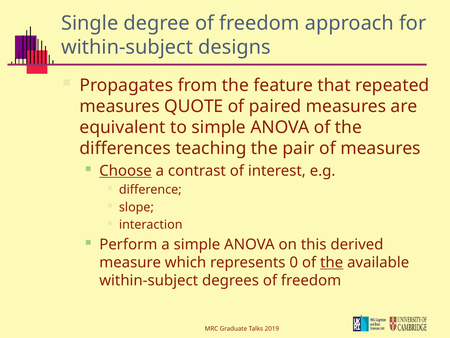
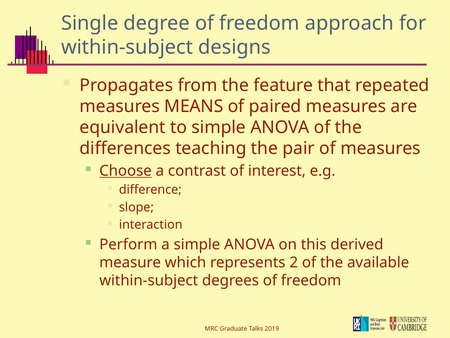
QUOTE: QUOTE -> MEANS (194, 106)
0: 0 -> 2 (294, 262)
the underline: present -> none (332, 262)
